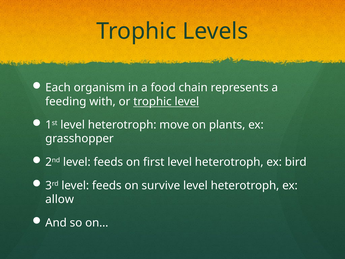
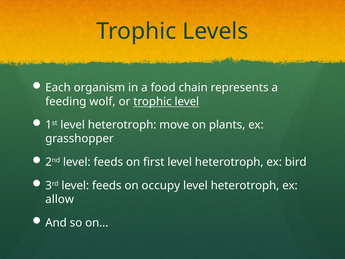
with: with -> wolf (102, 101)
survive: survive -> occupy (161, 185)
